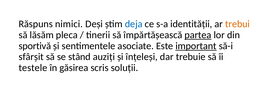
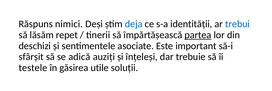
trebui colour: orange -> blue (238, 24)
pleca: pleca -> repet (67, 35)
sportivă: sportivă -> deschizi (35, 46)
important underline: present -> none (196, 46)
stând: stând -> adică (79, 57)
scris: scris -> utile (100, 68)
